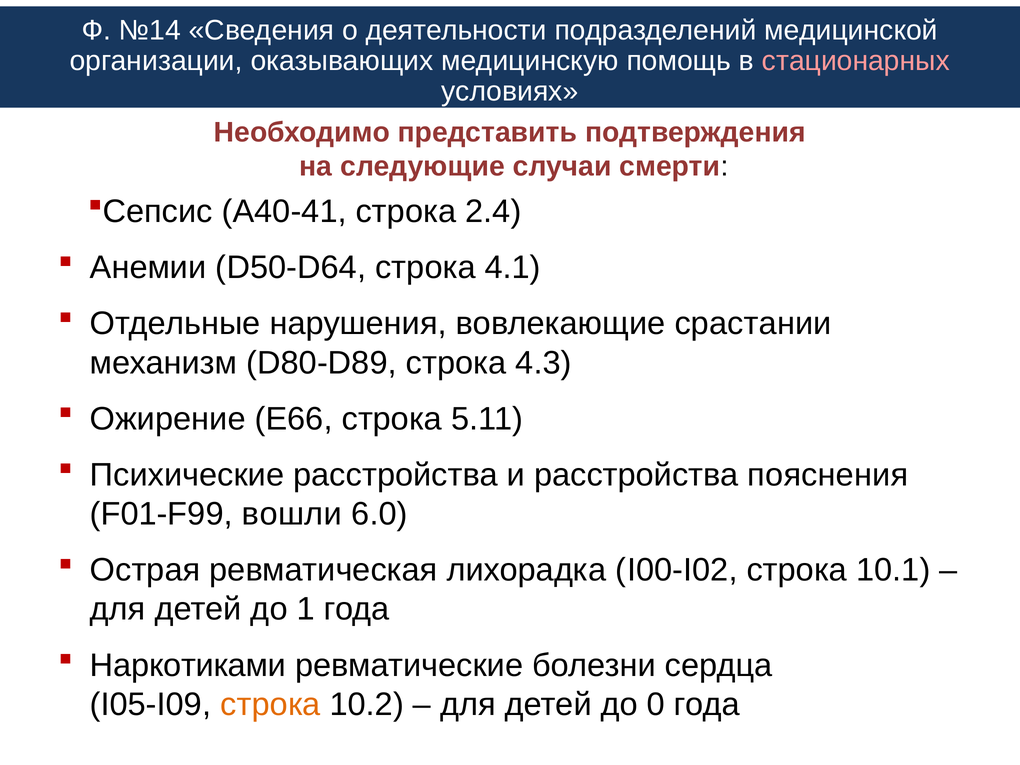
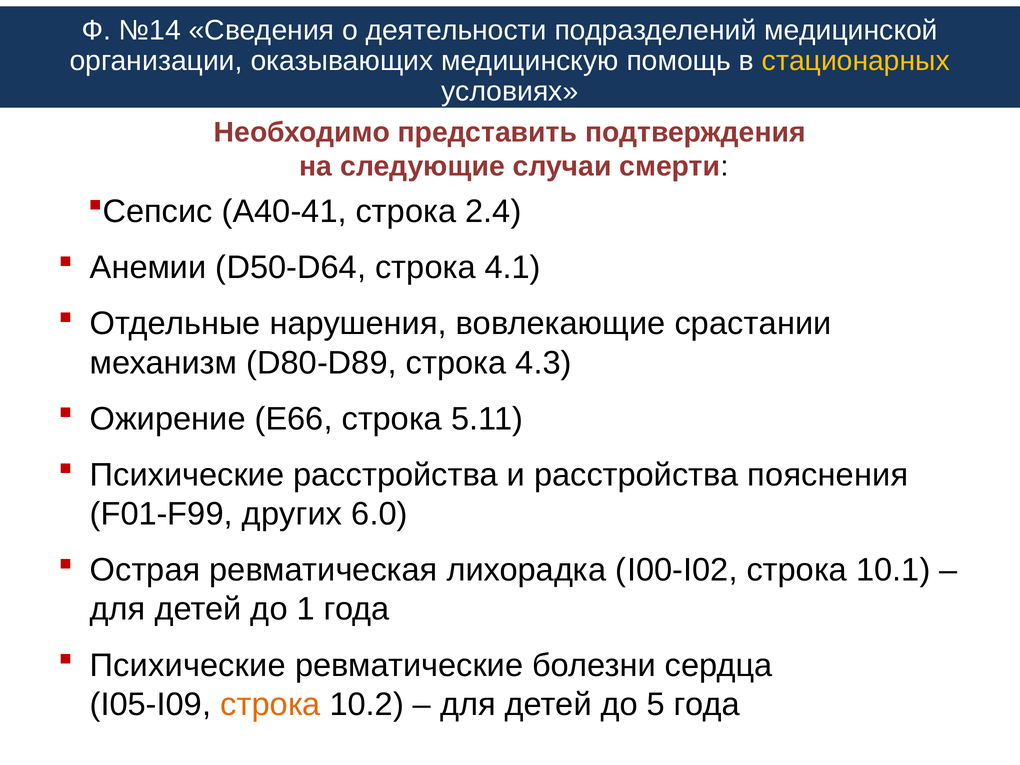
стационарных colour: pink -> yellow (856, 61)
вошли: вошли -> других (292, 514)
Наркотиками: Наркотиками -> Психические (188, 665)
0: 0 -> 5 (656, 704)
